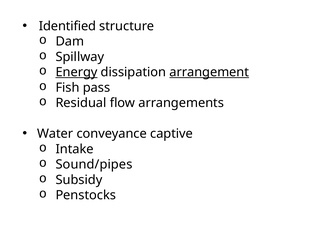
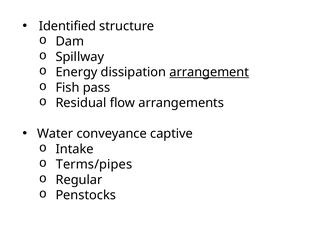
Energy underline: present -> none (76, 72)
Sound/pipes: Sound/pipes -> Terms/pipes (94, 165)
Subsidy: Subsidy -> Regular (79, 180)
